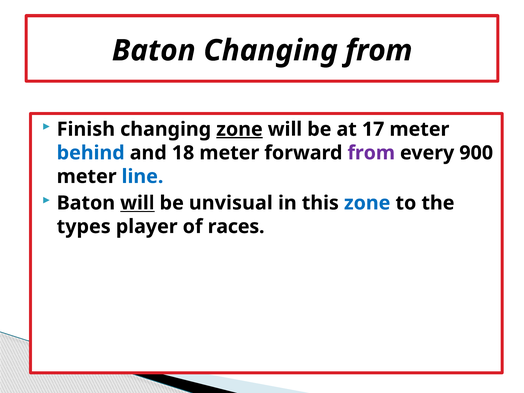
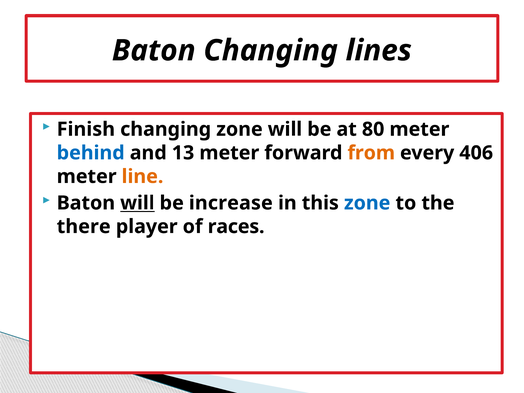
Changing from: from -> lines (379, 51)
zone underline: present -> none (239, 129)
17: 17 -> 80 (373, 129)
18: 18 -> 13 (183, 153)
from colour: purple -> orange (371, 153)
900: 900 -> 406 (476, 153)
line colour: blue -> orange (143, 176)
unvisual: unvisual -> increase (231, 203)
types: types -> there (84, 227)
